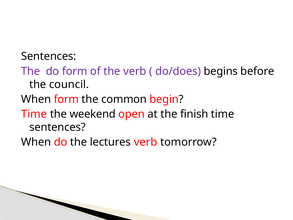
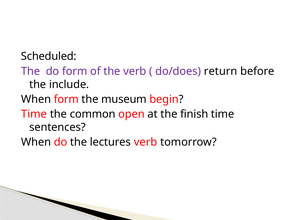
Sentences: Sentences -> Scheduled (49, 56)
begins: begins -> return (221, 71)
council: council -> include (69, 84)
common: common -> museum (124, 99)
weekend: weekend -> common (93, 114)
